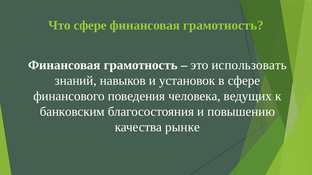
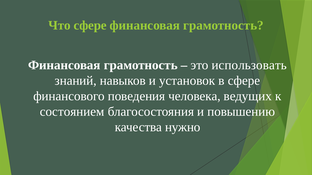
банковским: банковским -> состоянием (72, 112)
рынке: рынке -> нужно (183, 128)
